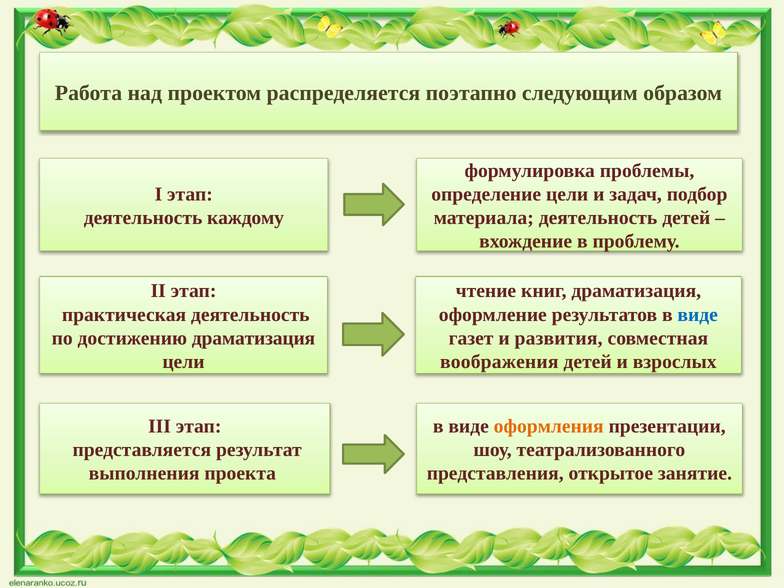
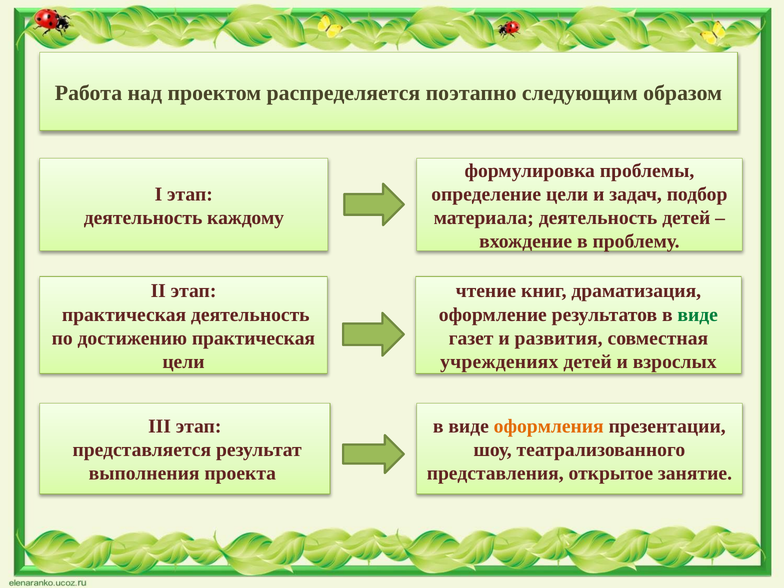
виде colour: blue -> green (698, 315)
достижению драматизация: драматизация -> практическая (253, 338)
воображения: воображения -> учреждениях (499, 362)
